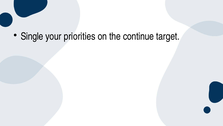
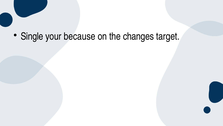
priorities: priorities -> because (80, 36)
continue: continue -> changes (138, 36)
